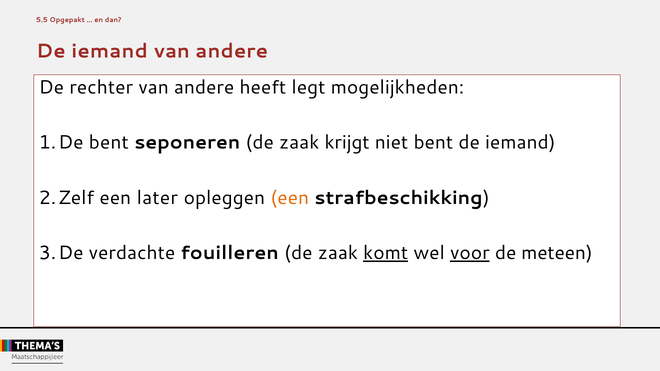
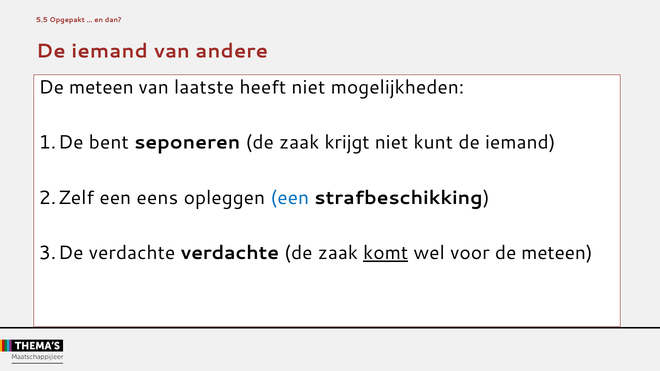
rechter: rechter -> meteen (101, 87)
andere: andere -> laatste (204, 87)
heeft legt: legt -> niet (308, 87)
niet bent: bent -> kunt (433, 143)
later: later -> eens (157, 198)
een colour: orange -> blue (290, 198)
verdachte fouilleren: fouilleren -> verdachte (230, 253)
voor underline: present -> none (470, 253)
